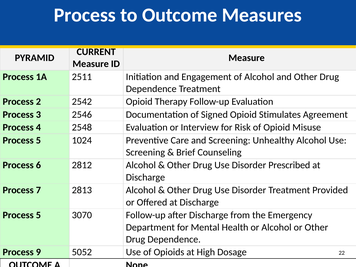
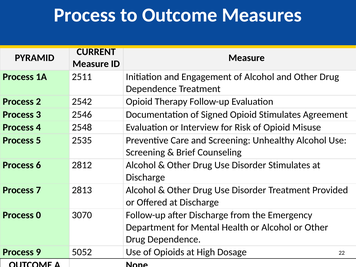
1024: 1024 -> 2535 (82, 140)
Disorder Prescribed: Prescribed -> Stimulates (289, 165)
5: 5 -> 0 (38, 215)
